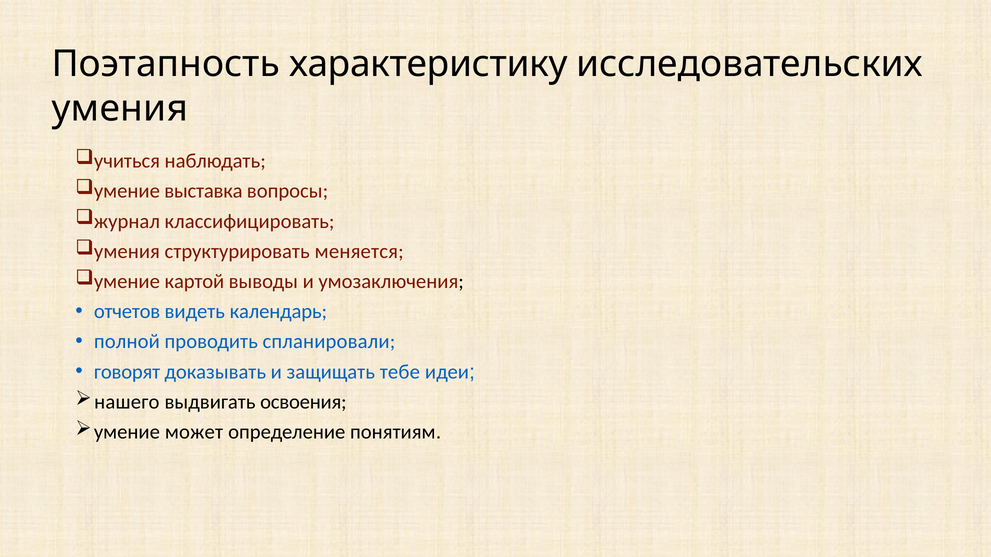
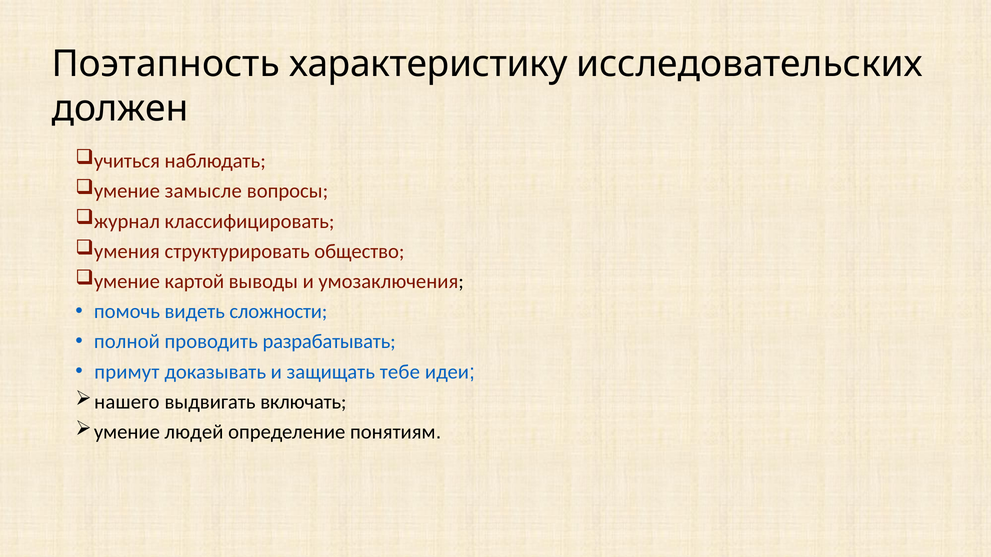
умения: умения -> должен (120, 108)
выставка: выставка -> замысле (203, 191)
меняется: меняется -> общество (359, 251)
отчетов: отчетов -> помочь (127, 312)
календарь: календарь -> сложности (278, 312)
спланировали: спланировали -> разрабатывать (329, 342)
говорят: говорят -> примут (127, 372)
освоения: освоения -> включать (303, 402)
может: может -> людей (194, 432)
